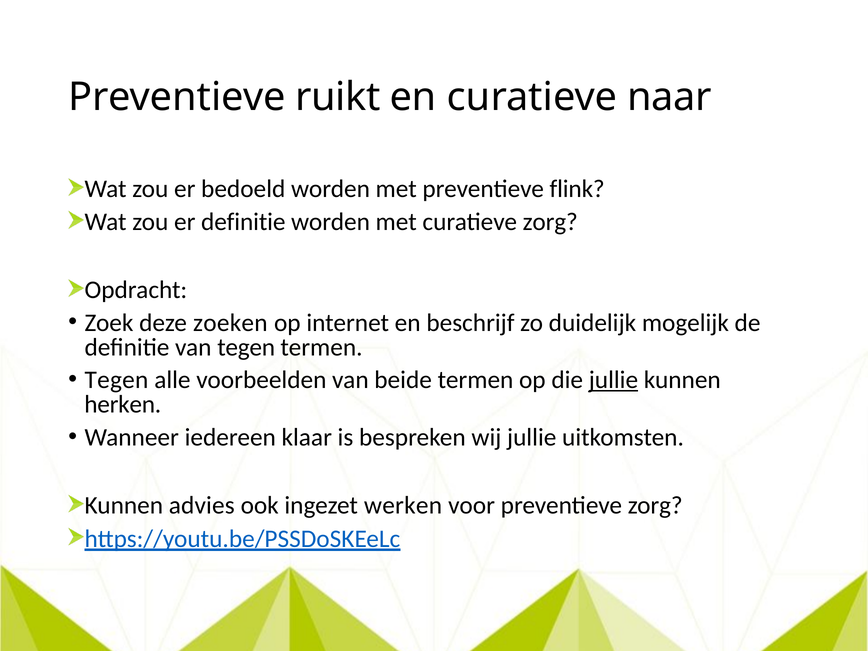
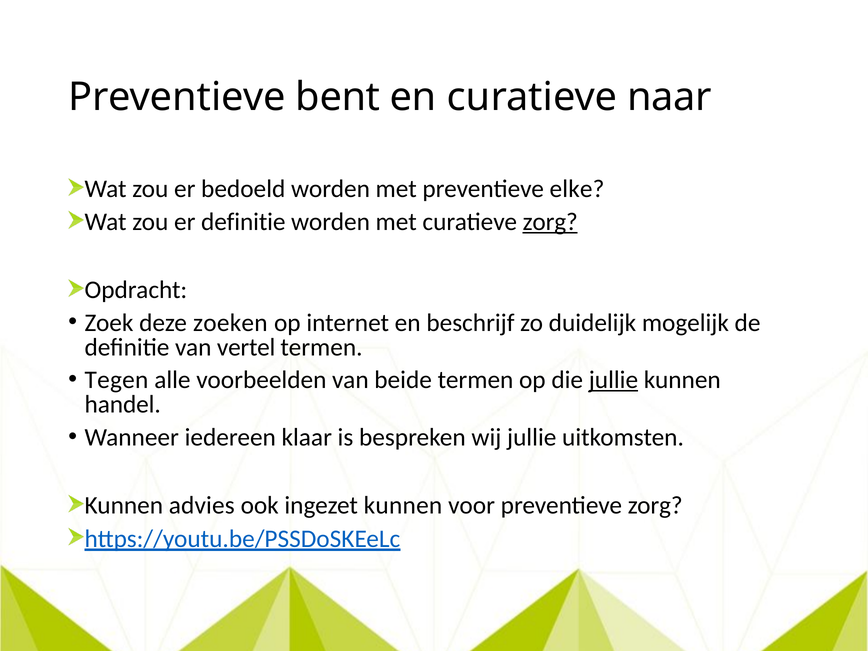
ruikt: ruikt -> bent (338, 97)
flink: flink -> elke (577, 189)
zorg underline: none -> present (550, 222)
van tegen: tegen -> vertel (246, 347)
herken: herken -> handel (123, 405)
ingezet werken: werken -> kunnen (403, 506)
